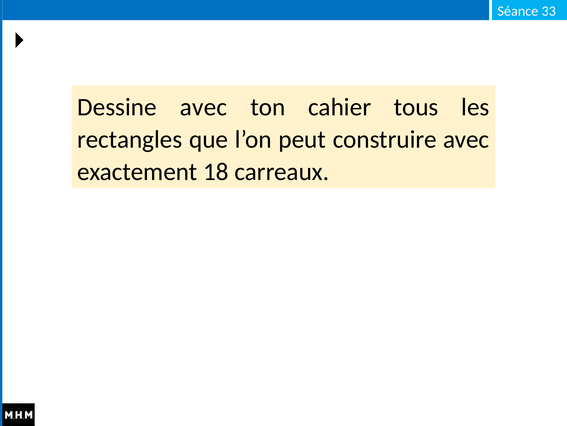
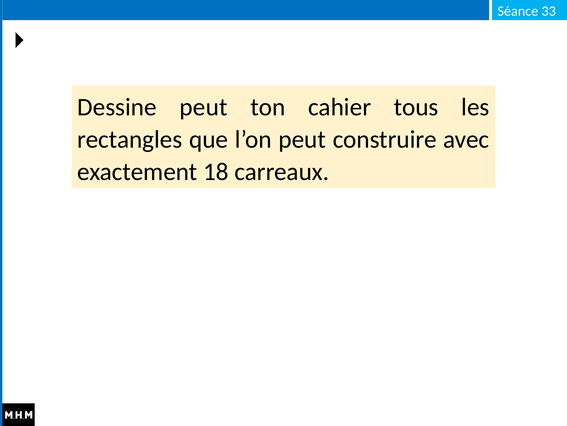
Dessine avec: avec -> peut (204, 107)
